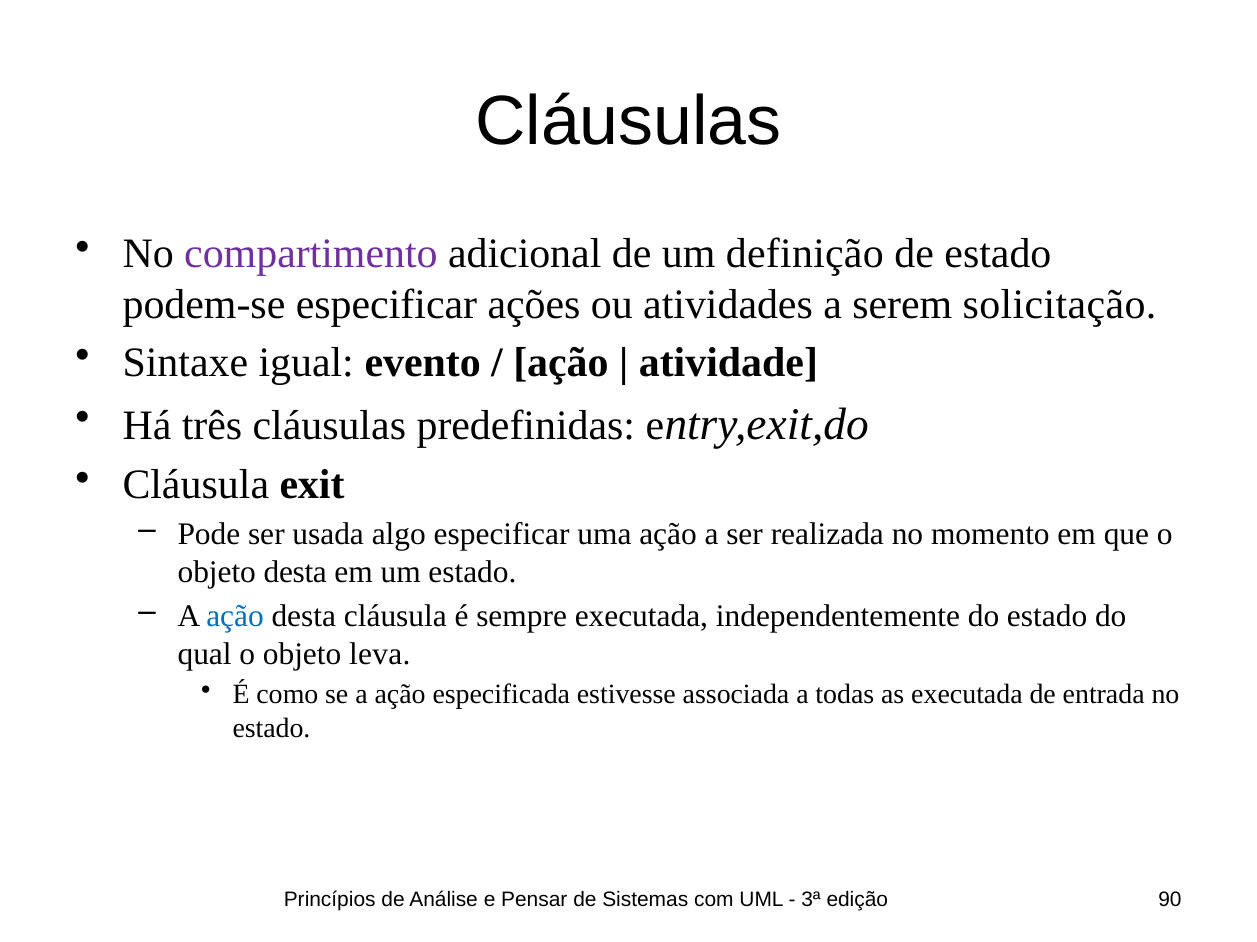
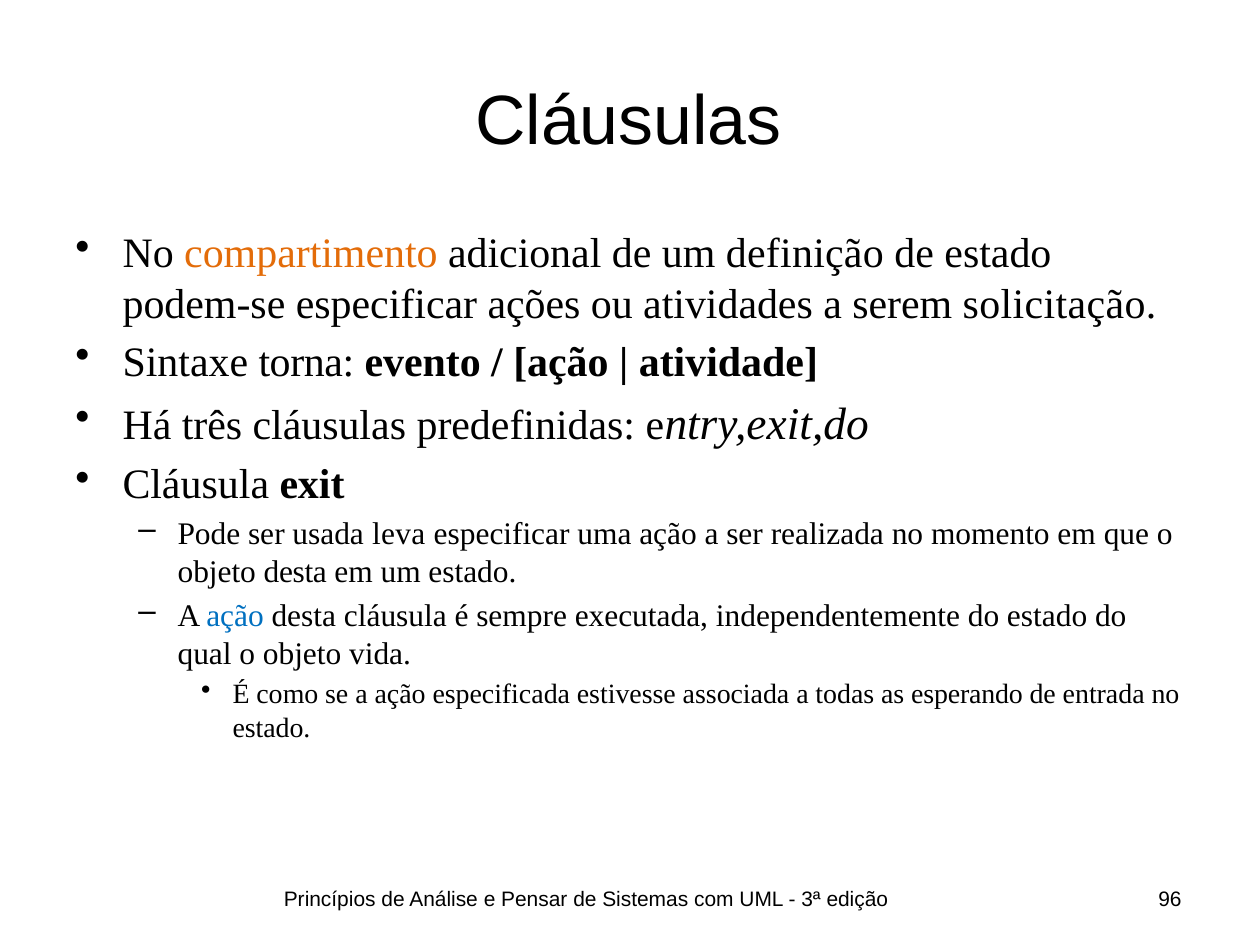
compartimento colour: purple -> orange (311, 254)
igual: igual -> torna (306, 363)
algo: algo -> leva (399, 535)
leva: leva -> vida (380, 654)
as executada: executada -> esperando (967, 695)
90: 90 -> 96 (1170, 900)
